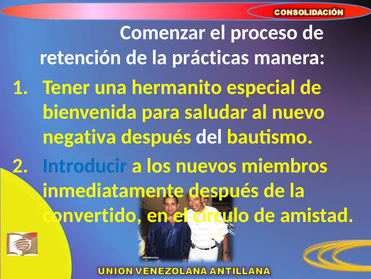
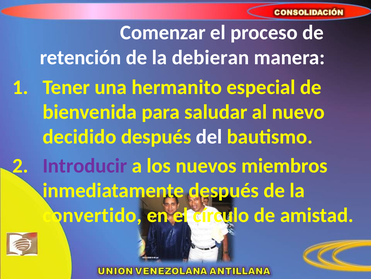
prácticas: prácticas -> debieran (210, 57)
negativa: negativa -> decidido (79, 137)
Introducir colour: blue -> purple (85, 165)
